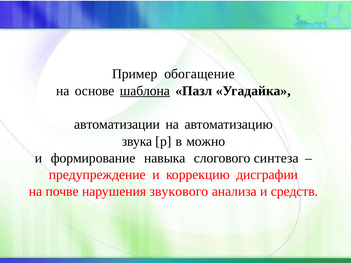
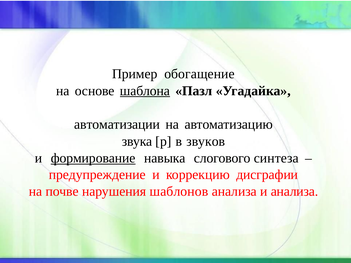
можно: можно -> звуков (206, 141)
формирование underline: none -> present (93, 158)
звукового: звукового -> шаблонов (179, 192)
и средств: средств -> анализа (294, 192)
